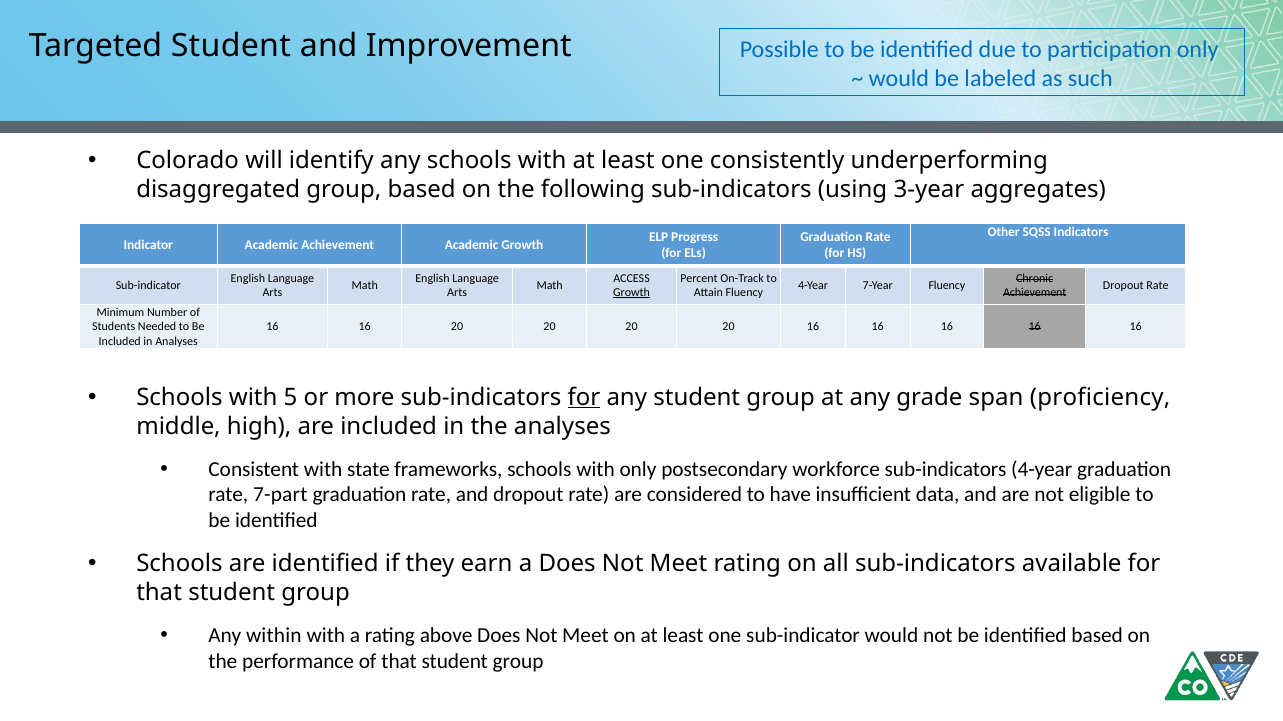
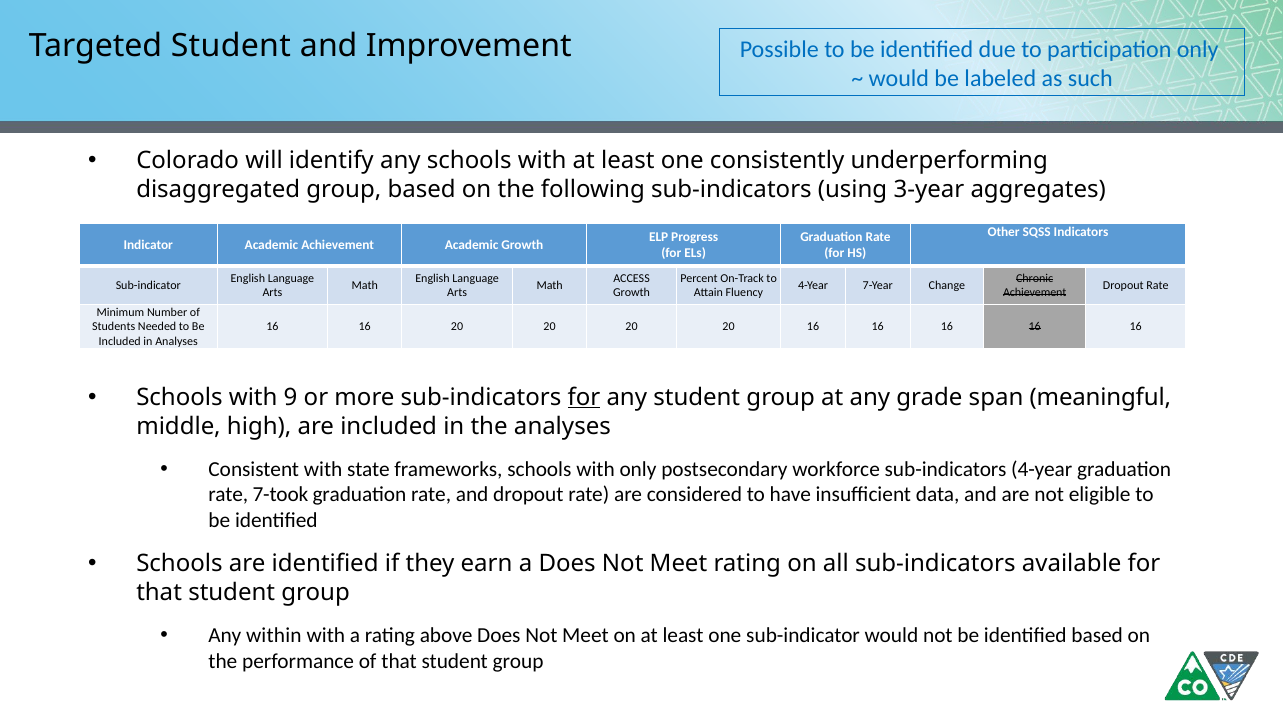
7-Year Fluency: Fluency -> Change (947, 286)
Growth underline: present -> none (632, 293)
5: 5 -> 9 (291, 398)
proficiency: proficiency -> meaningful (1100, 398)
7-part: 7-part -> 7-took (280, 495)
